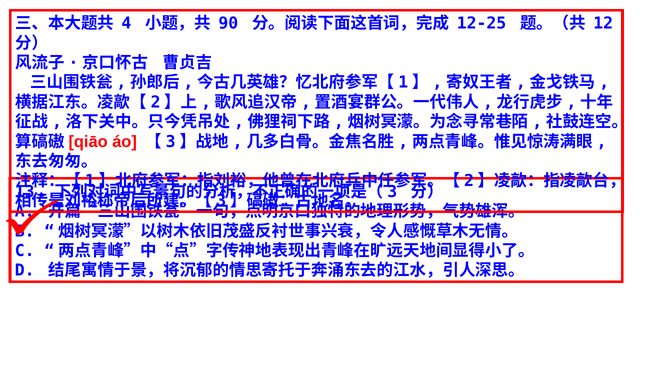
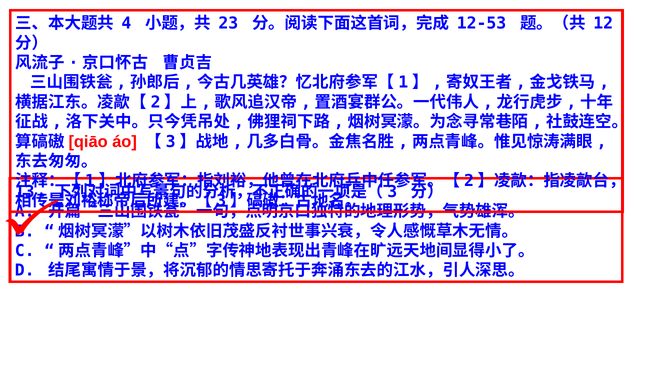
90: 90 -> 23 (228, 24)
12-25: 12-25 -> 12-53 (481, 24)
